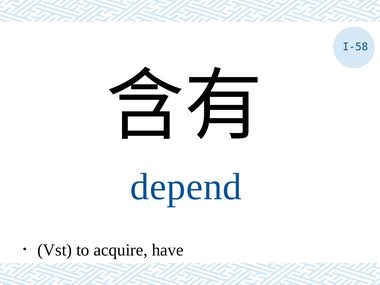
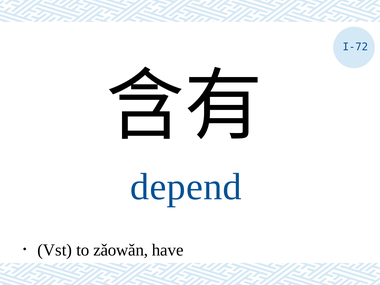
I-58: I-58 -> I-72 (355, 47)
acquire: acquire -> zǎowǎn (121, 250)
